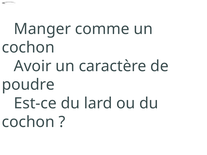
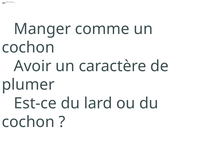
poudre: poudre -> plumer (28, 85)
